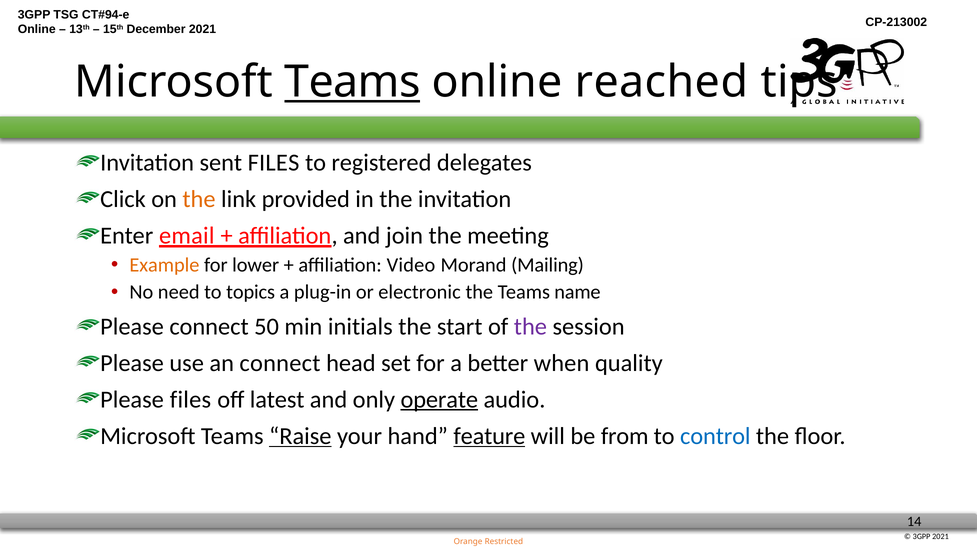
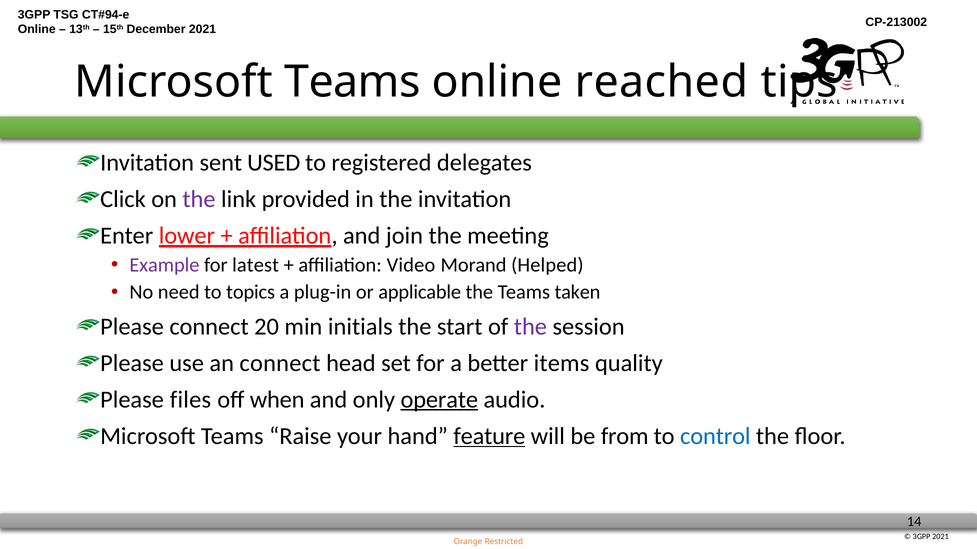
Teams underline: present -> none (352, 82)
sent FILES: FILES -> USED (274, 163)
the colour: orange -> purple (199, 200)
email: email -> lower (187, 236)
Example colour: orange -> purple (164, 265)
lower: lower -> latest (256, 265)
Mailing: Mailing -> Helped (547, 265)
electronic: electronic -> applicable (420, 292)
name: name -> taken (577, 292)
50: 50 -> 20 (267, 327)
when: when -> items (561, 363)
latest: latest -> when (277, 400)
Raise underline: present -> none (300, 436)
